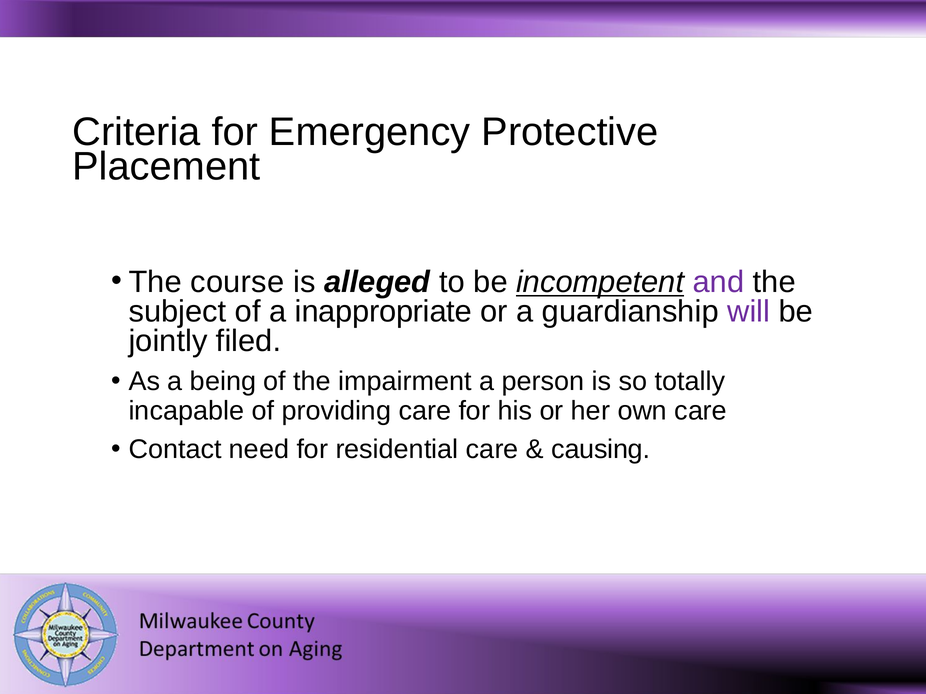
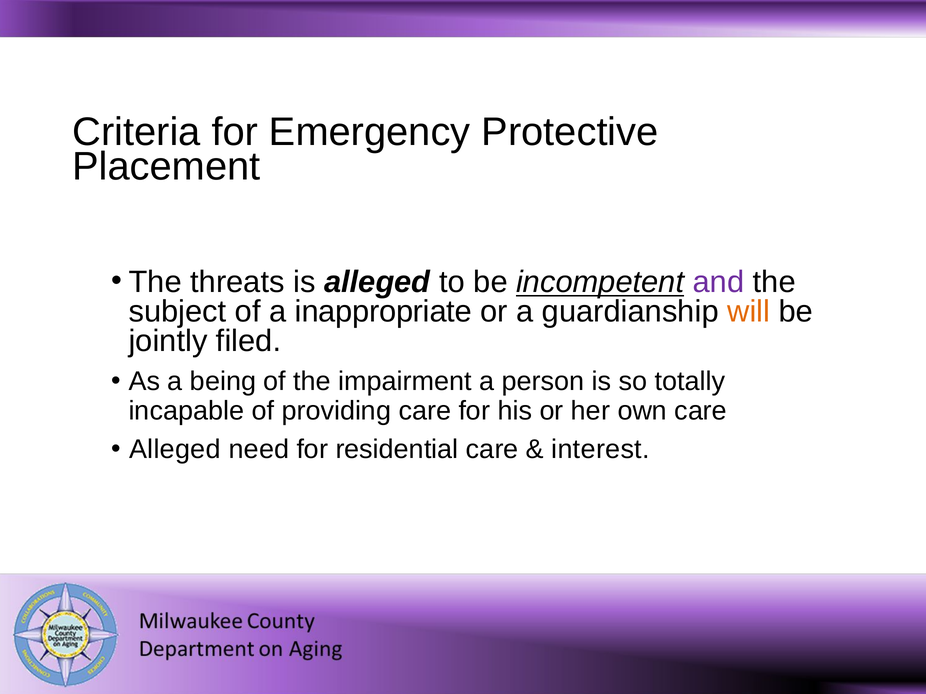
course: course -> threats (237, 282)
will colour: purple -> orange (749, 312)
Contact: Contact -> Alleged (175, 450)
causing: causing -> interest (601, 450)
